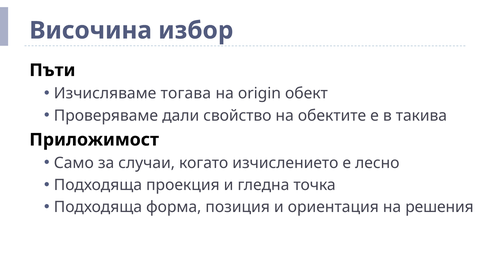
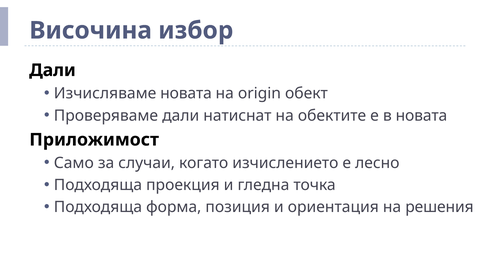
Пъти: Пъти -> Дали (52, 70)
Изчисляваме тогава: тогава -> новата (186, 94)
свойство: свойство -> натиснат (237, 116)
в такива: такива -> новата (421, 116)
